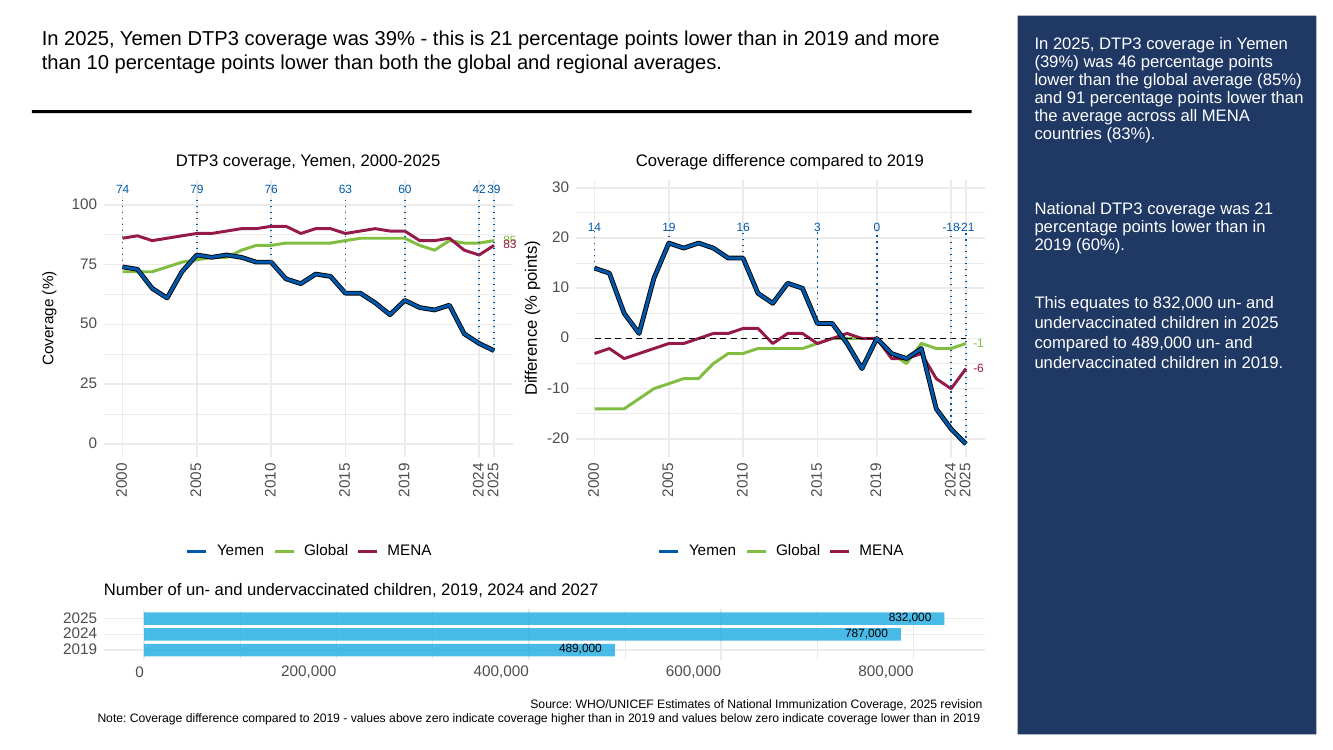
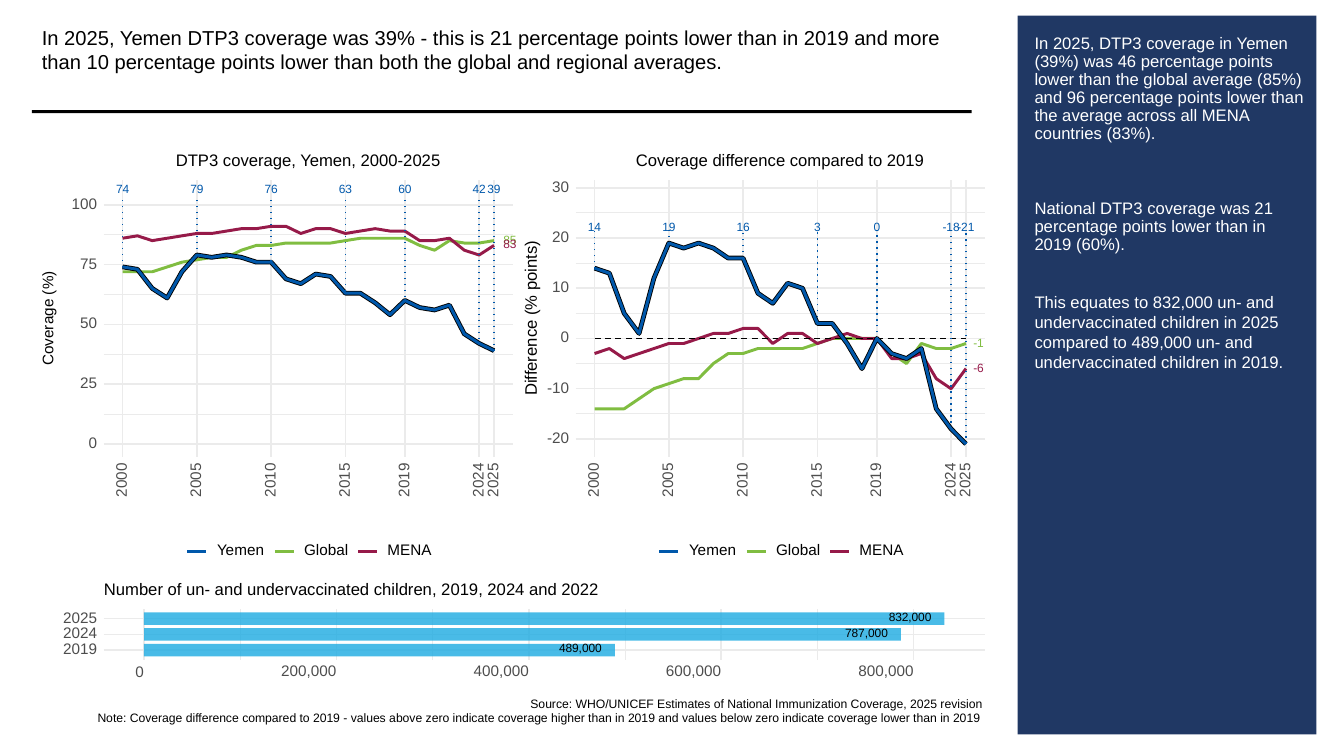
91: 91 -> 96 (1076, 98)
2027: 2027 -> 2022 (580, 590)
